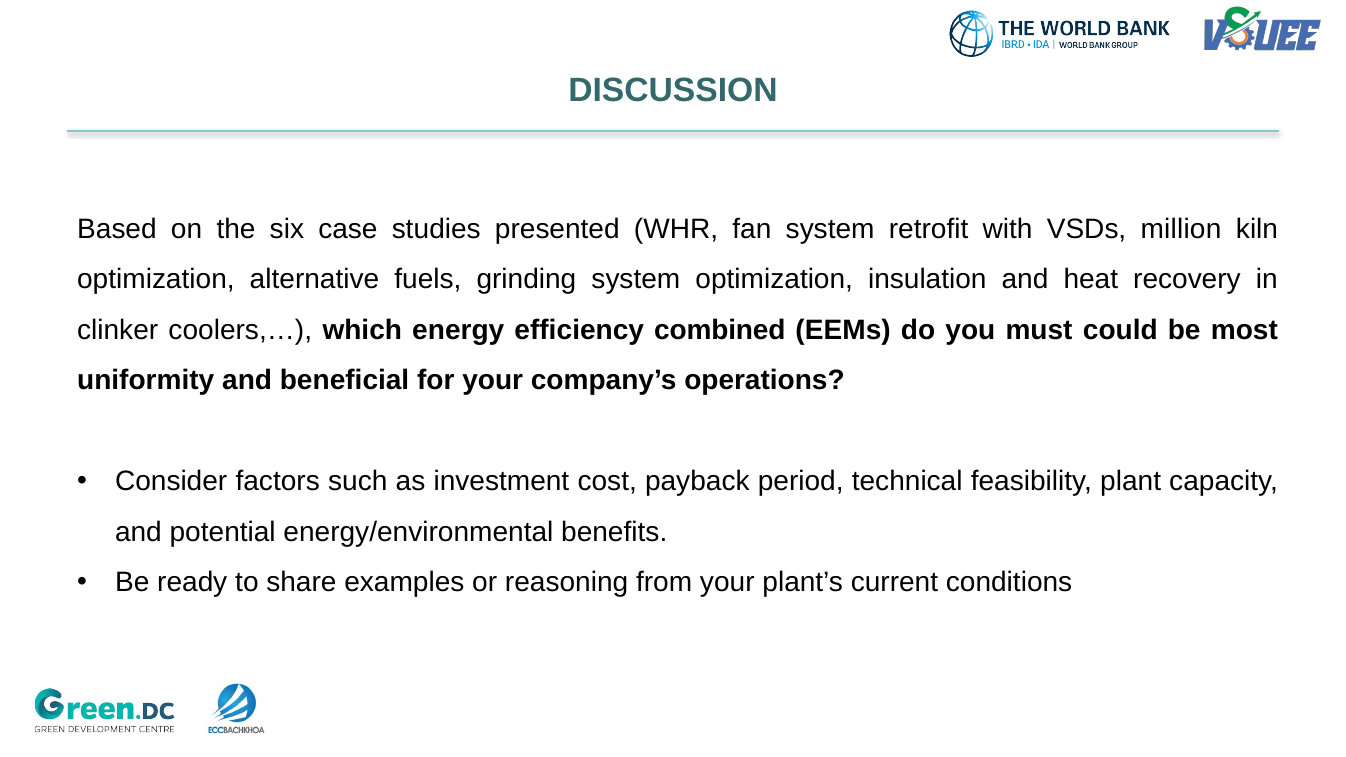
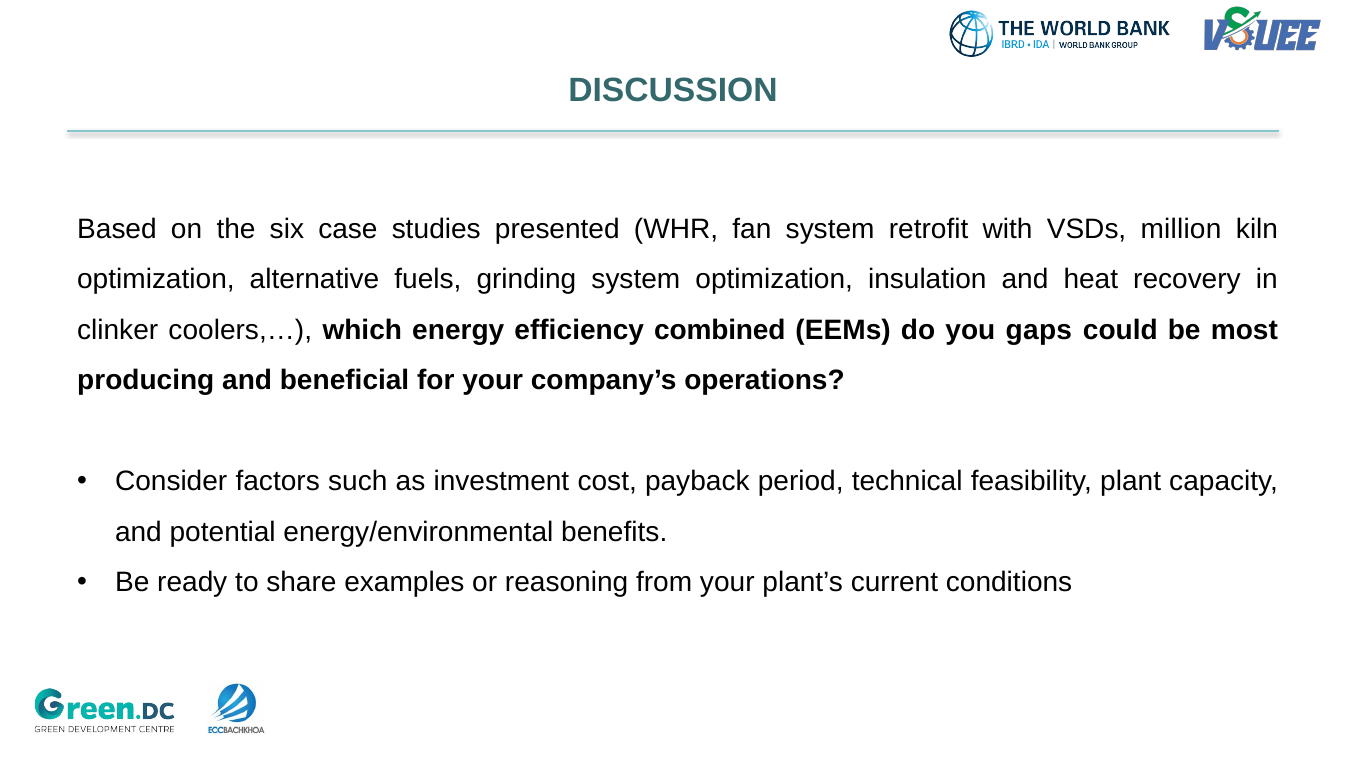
must: must -> gaps (1039, 330)
uniformity: uniformity -> producing (146, 381)
